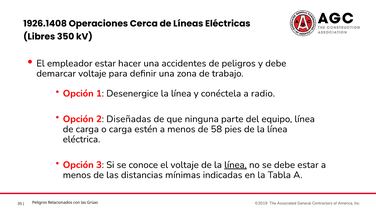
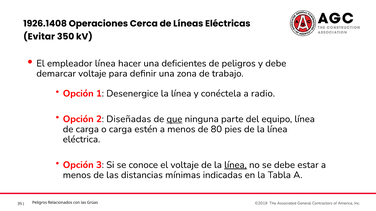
Libres: Libres -> Evitar (39, 37)
empleador estar: estar -> línea (105, 63)
accidentes: accidentes -> deficientes (184, 63)
que underline: none -> present (174, 119)
58: 58 -> 80 (216, 129)
